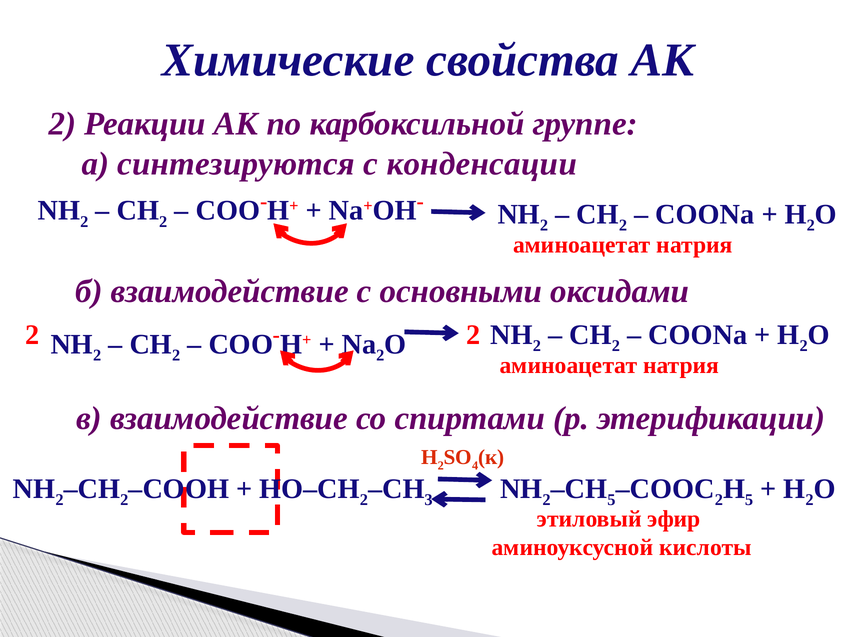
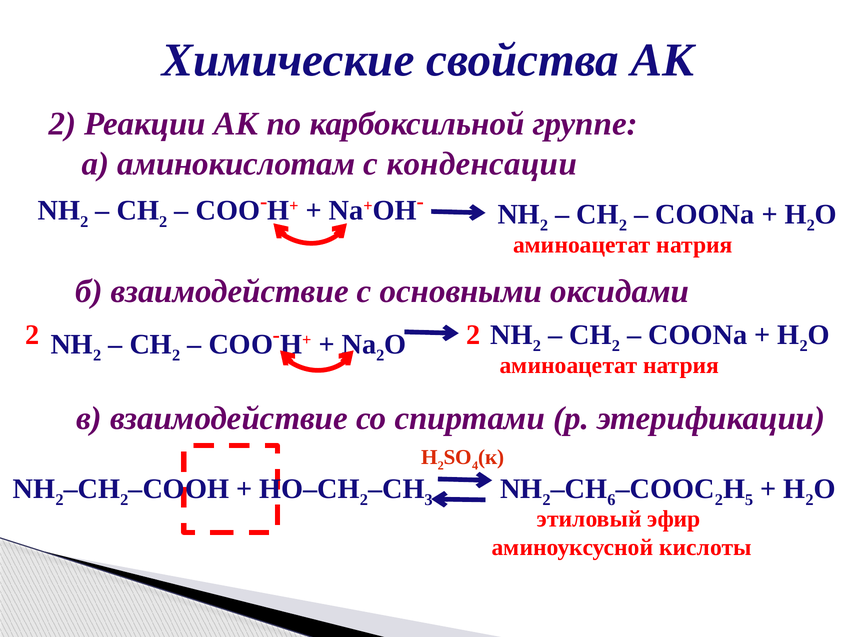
синтезируются: синтезируются -> аминокислотам (236, 164)
5: 5 -> 6 (611, 500)
